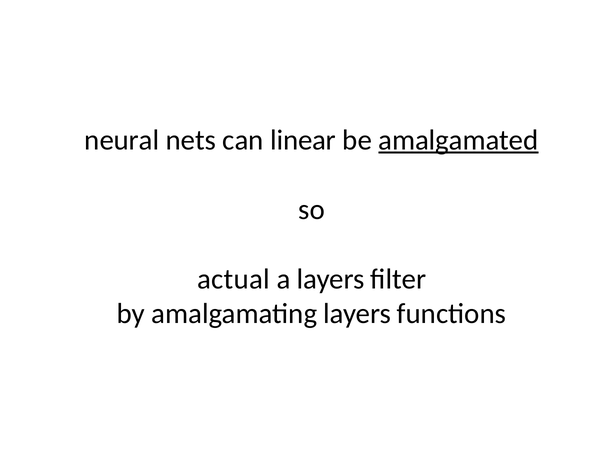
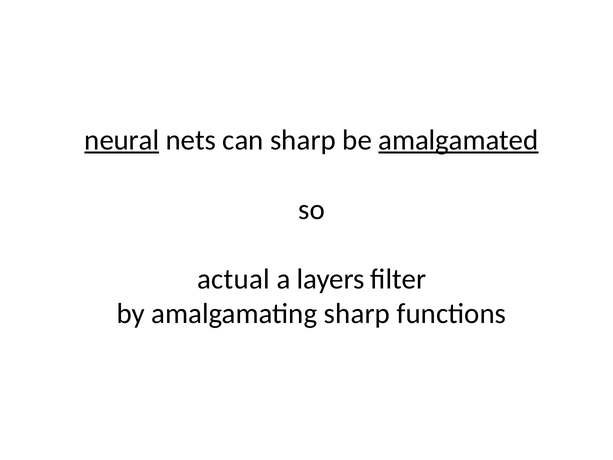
neural underline: none -> present (122, 140)
can linear: linear -> sharp (303, 140)
amalgamating layers: layers -> sharp (357, 314)
